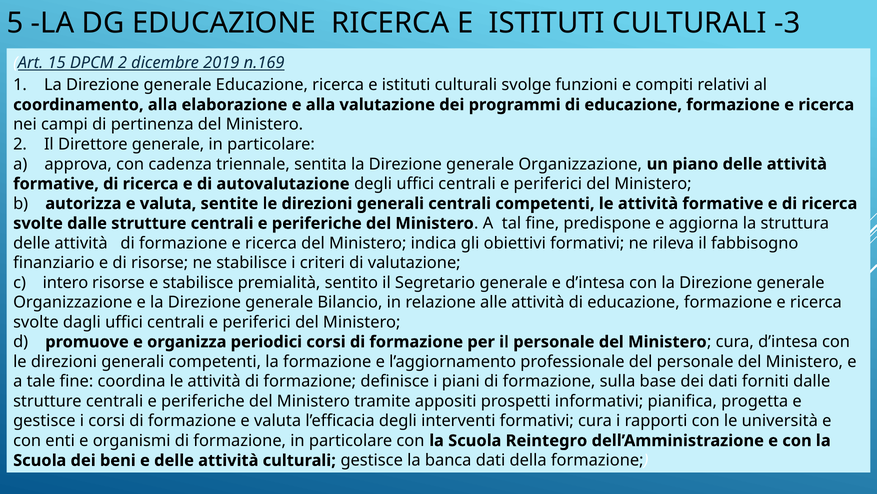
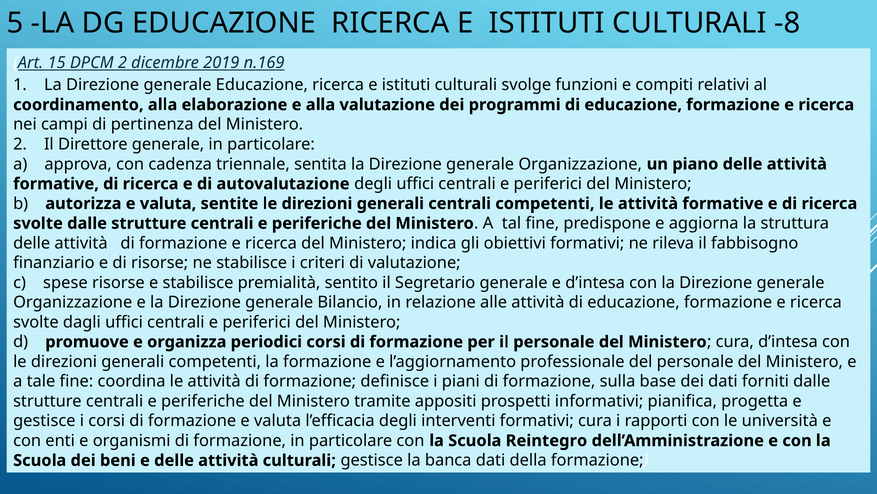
-3: -3 -> -8 (787, 23)
intero: intero -> spese (65, 282)
